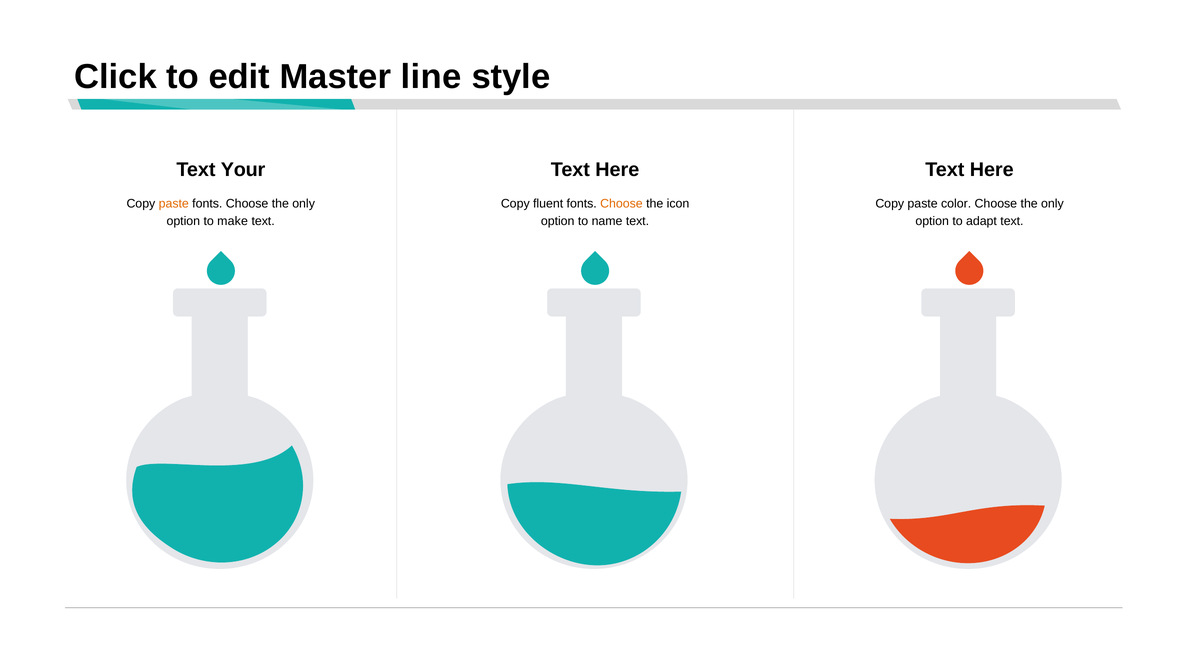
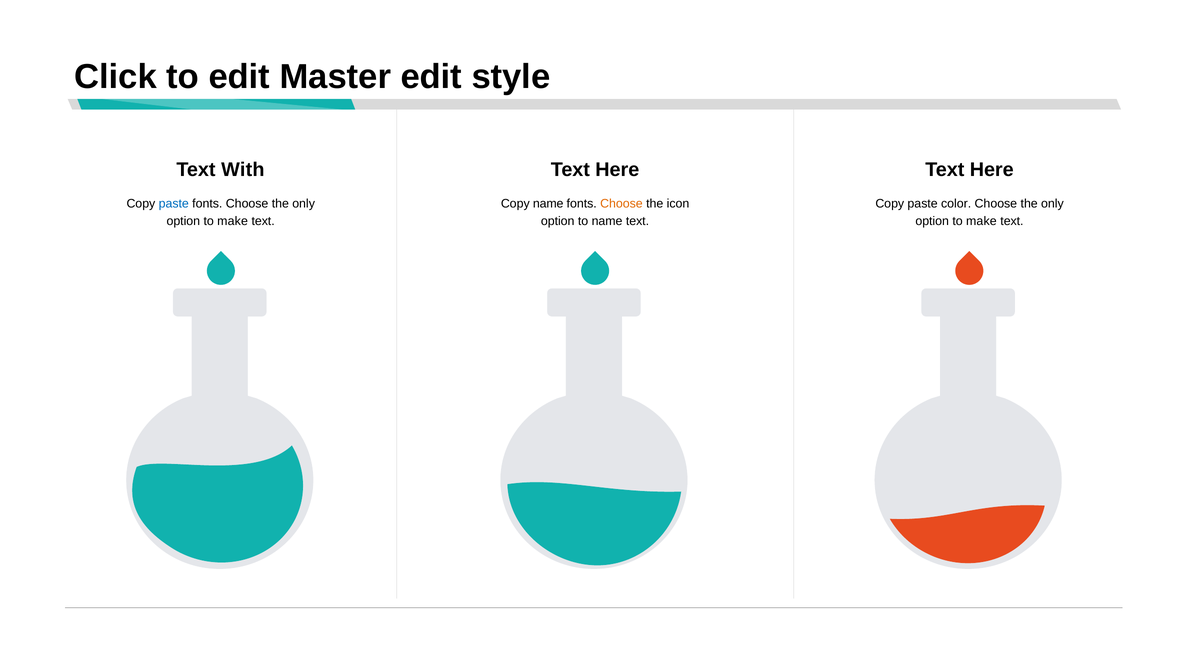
Master line: line -> edit (431, 77)
Your: Your -> With (243, 170)
paste colour: orange -> blue (174, 204)
Copy fluent: fluent -> name (548, 204)
adapt: adapt -> make (981, 221)
